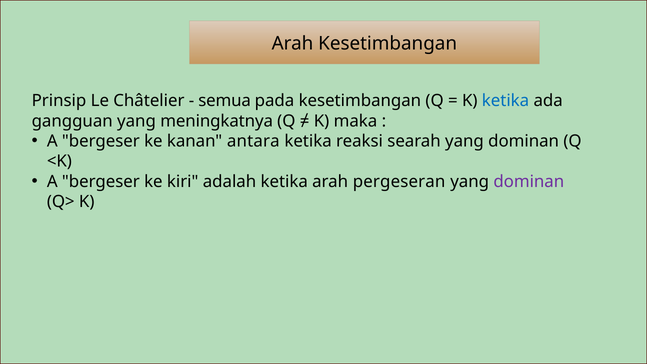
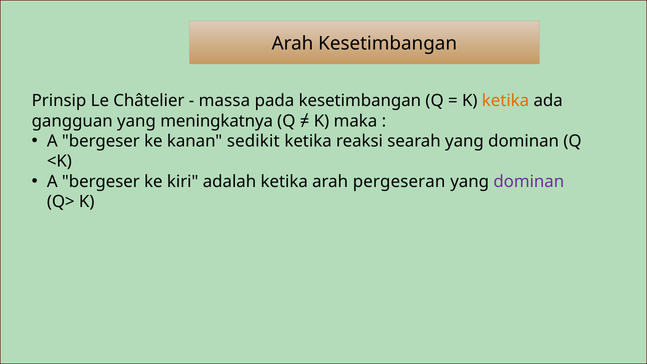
semua: semua -> massa (224, 101)
ketika colour: blue -> orange (506, 101)
antara: antara -> sedikit (253, 141)
